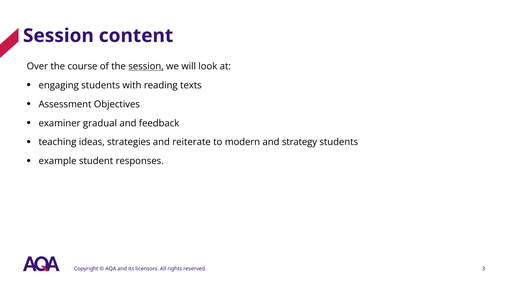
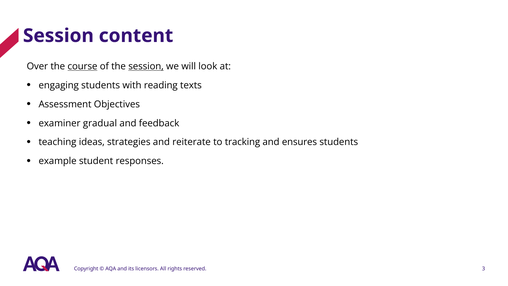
course underline: none -> present (82, 66)
modern: modern -> tracking (242, 142)
strategy: strategy -> ensures (299, 142)
